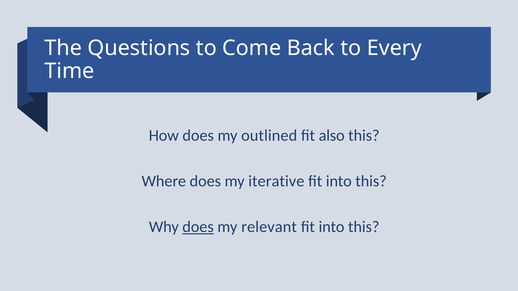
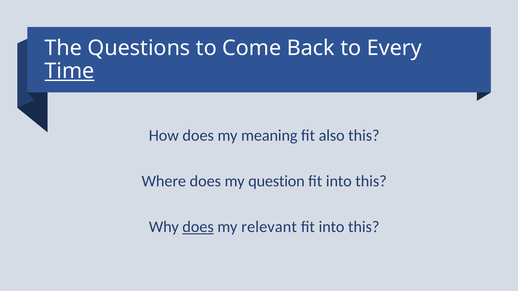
Time underline: none -> present (70, 71)
outlined: outlined -> meaning (269, 136)
iterative: iterative -> question (276, 181)
